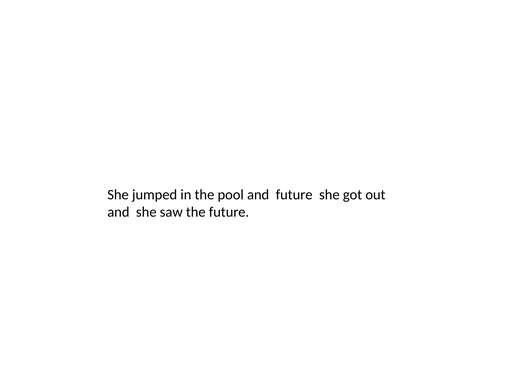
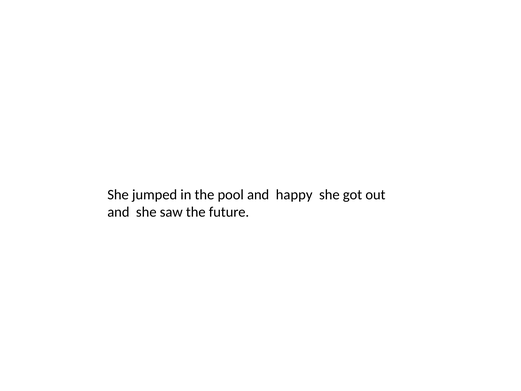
and future: future -> happy (294, 195)
